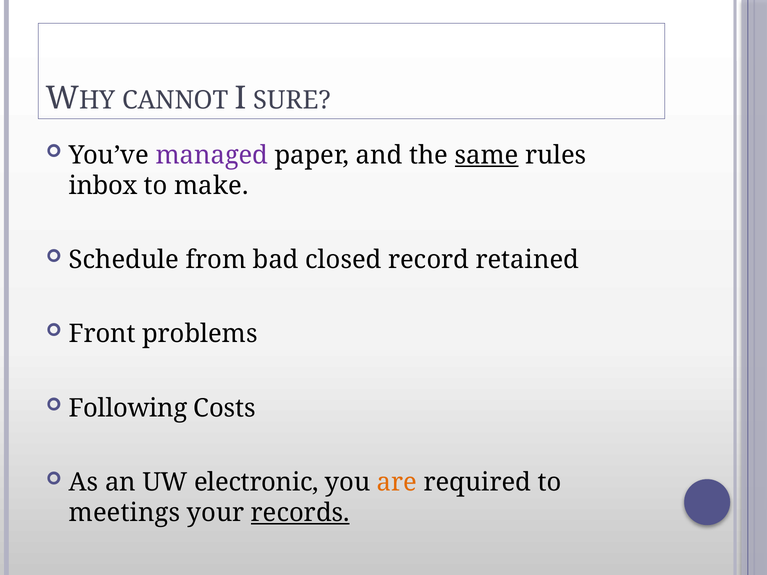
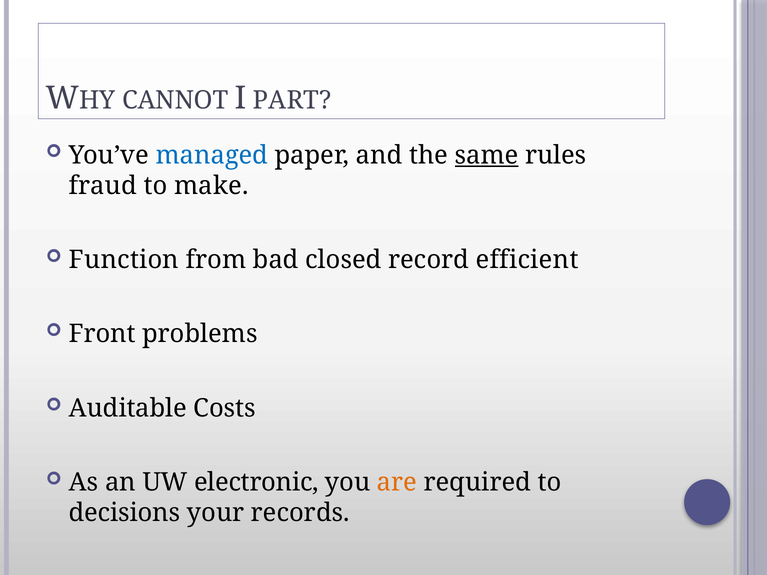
SURE: SURE -> PART (292, 100)
managed colour: purple -> blue (212, 155)
inbox: inbox -> fraud (103, 186)
Schedule: Schedule -> Function (124, 260)
retained: retained -> efficient (527, 260)
Following: Following -> Auditable (128, 408)
meetings: meetings -> decisions (125, 513)
records underline: present -> none (300, 513)
